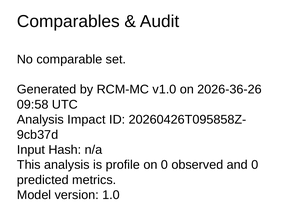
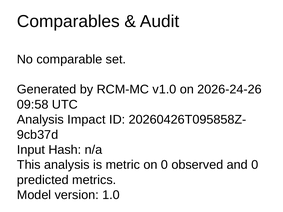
2026-36-26: 2026-36-26 -> 2026-24-26 (229, 90)
profile: profile -> metric (123, 165)
